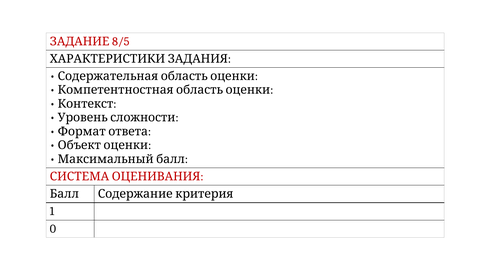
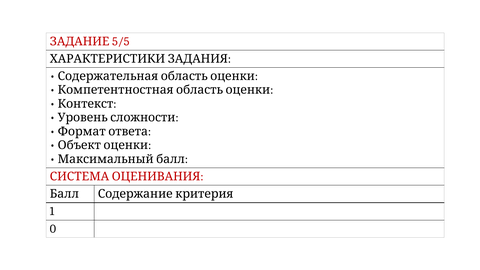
8/5: 8/5 -> 5/5 (121, 41)
